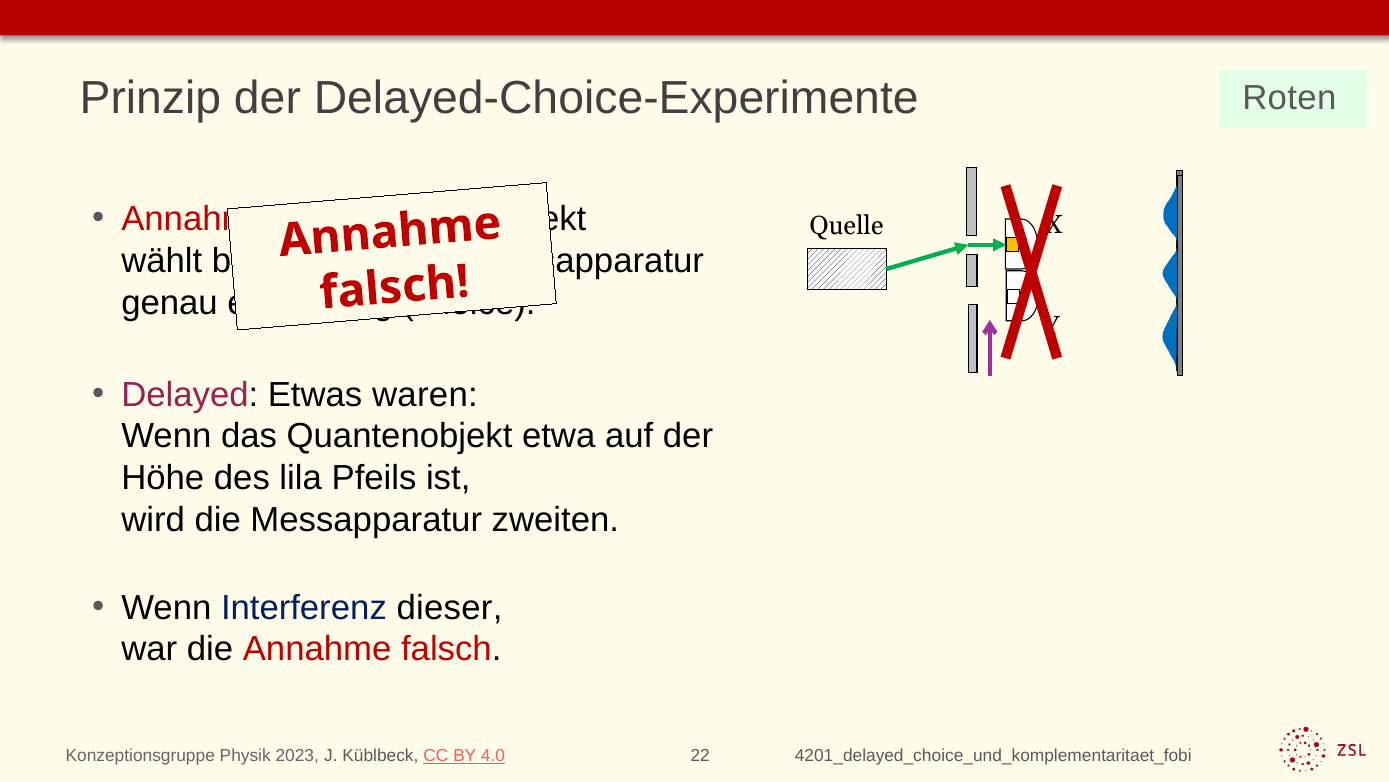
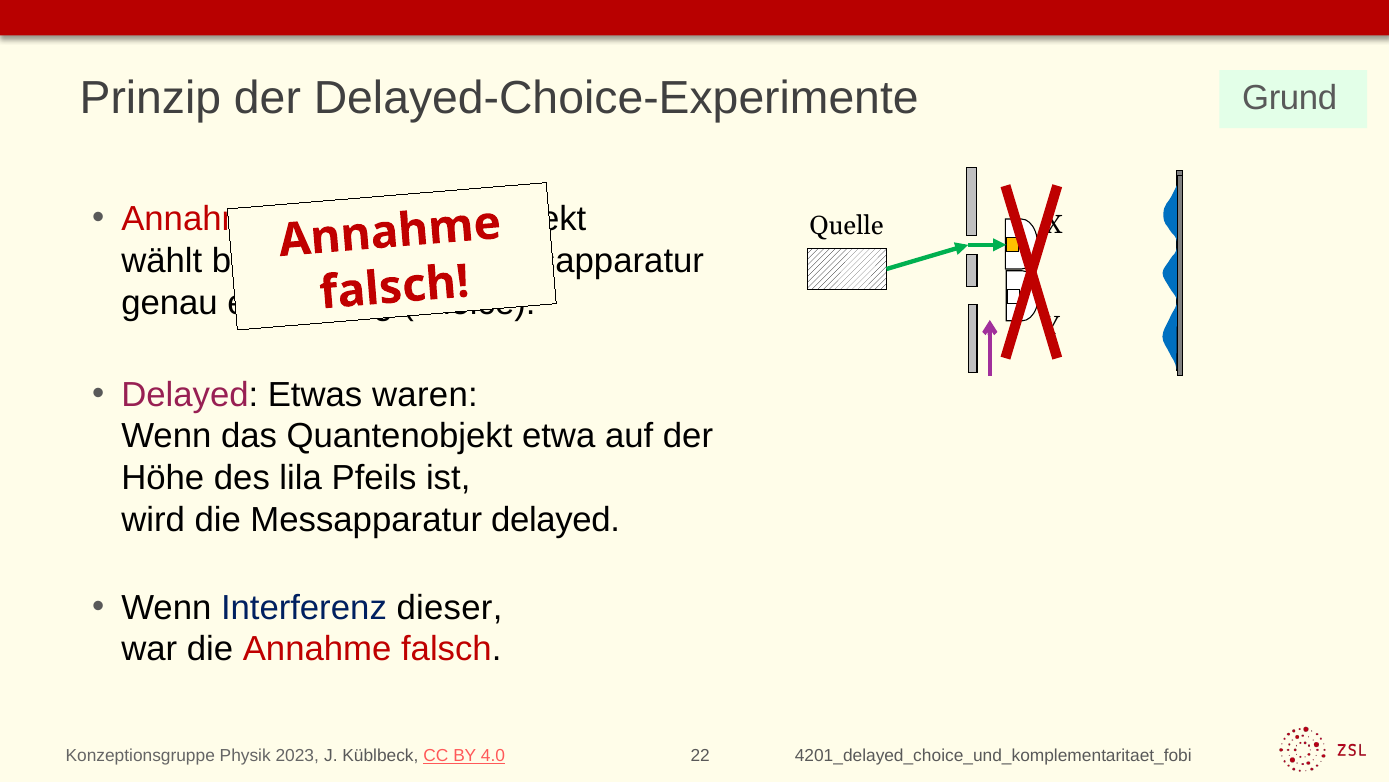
Roten: Roten -> Grund (1290, 98)
Messapparatur zweiten: zweiten -> delayed (556, 519)
